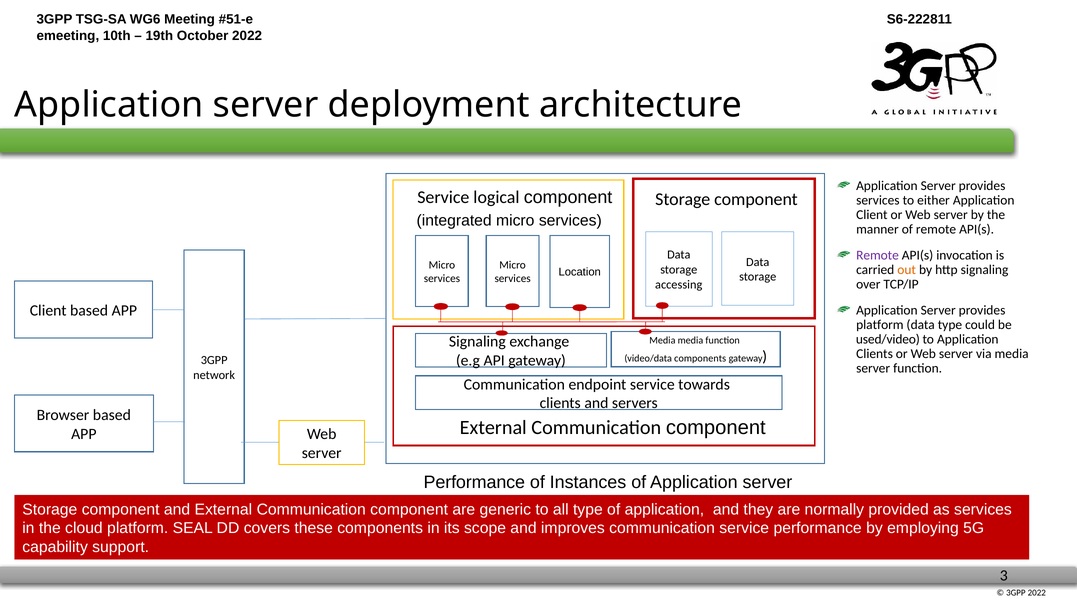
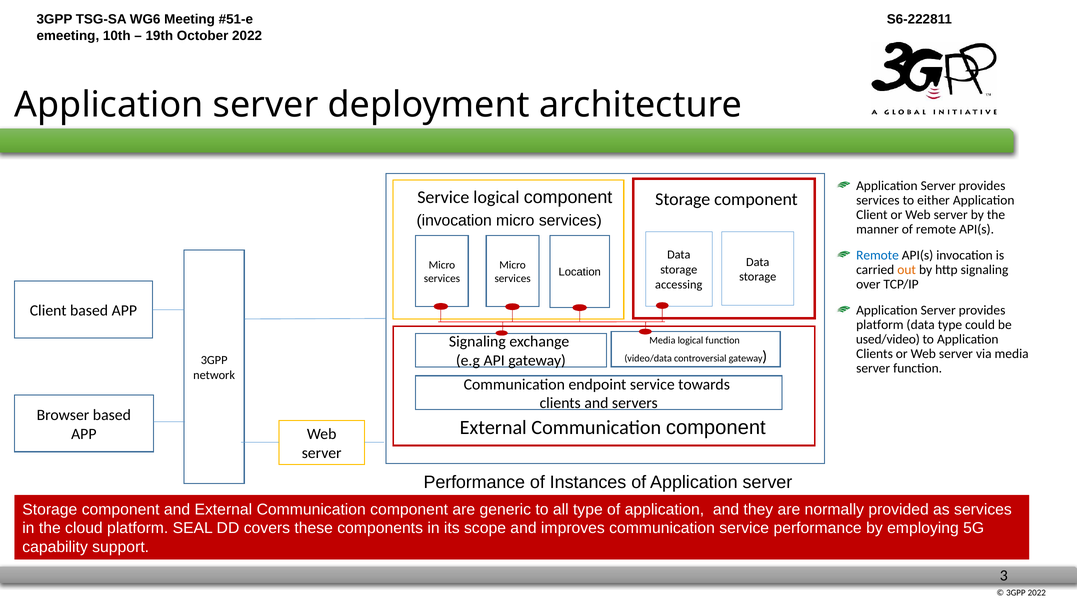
integrated: integrated -> invocation (454, 221)
Remote colour: purple -> blue (877, 255)
Media media: media -> logical (690, 340)
video/data components: components -> controversial (700, 358)
